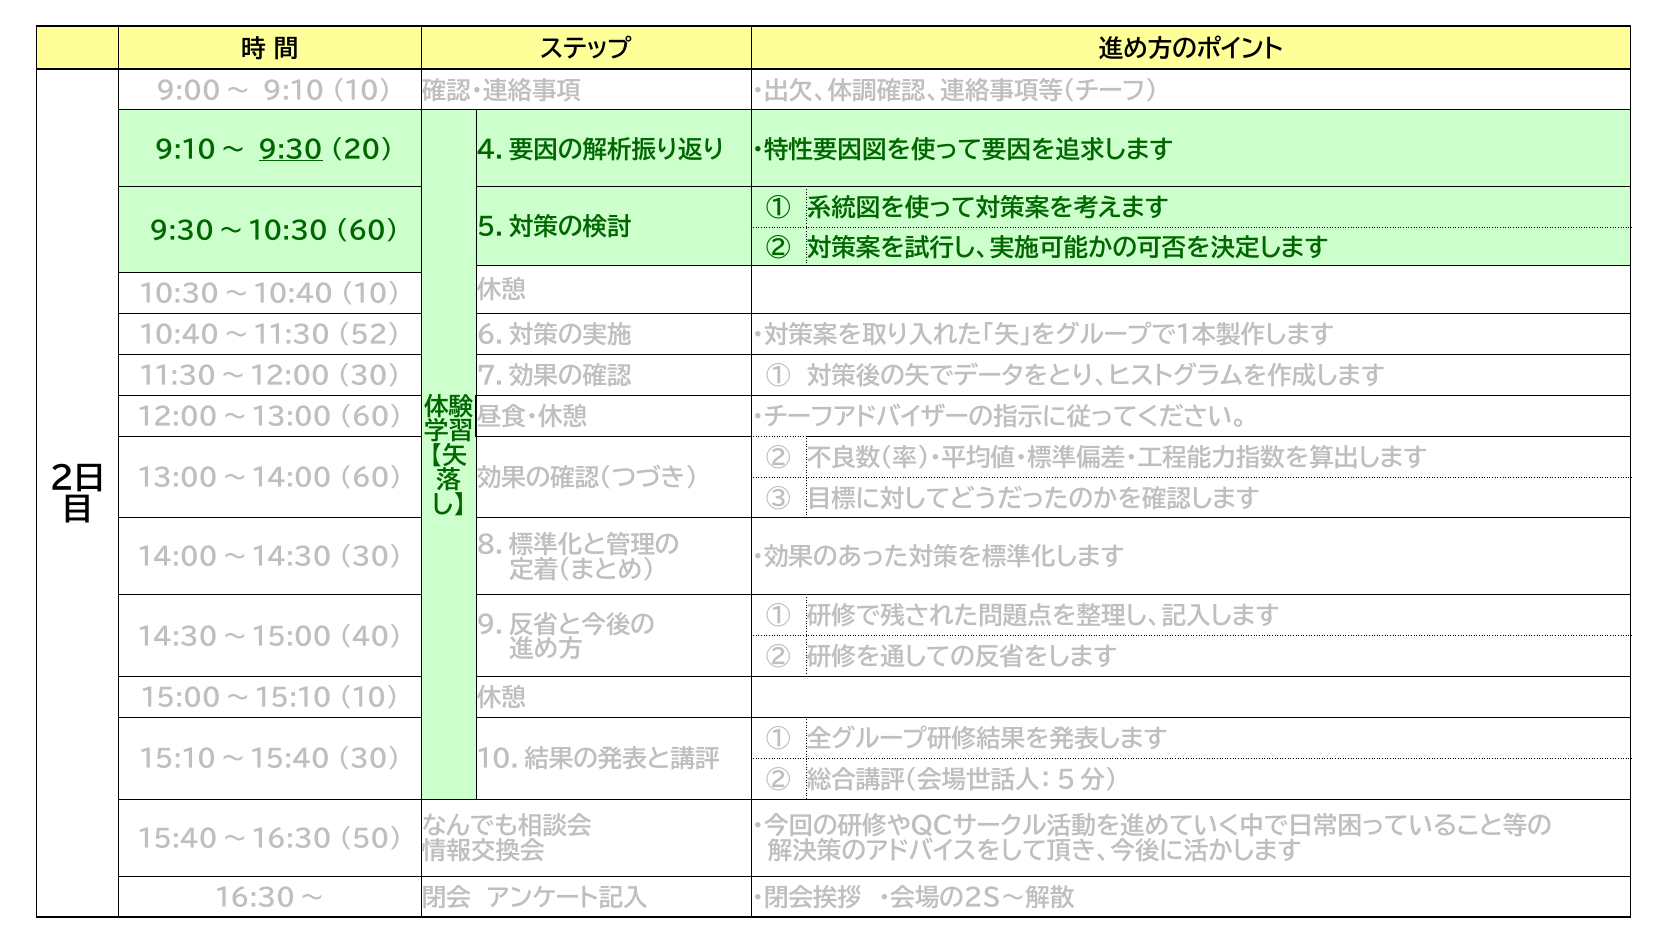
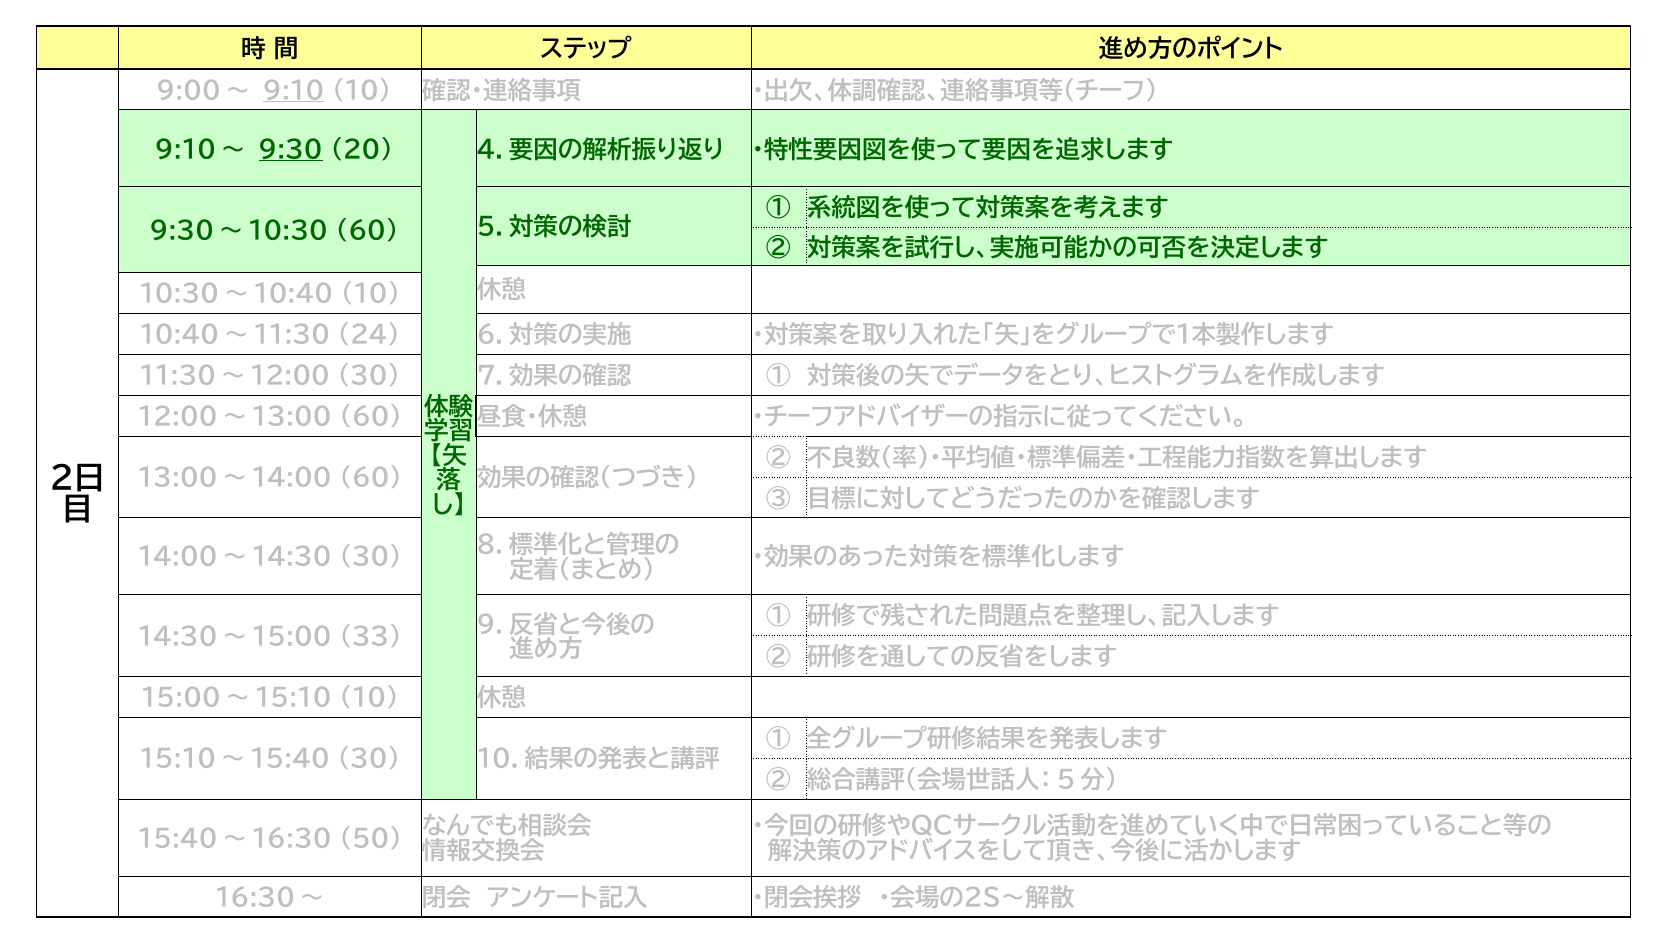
9:10 underline: none -> present (294, 91)
52: 52 -> 24 (369, 336)
40: 40 -> 33 (371, 637)
